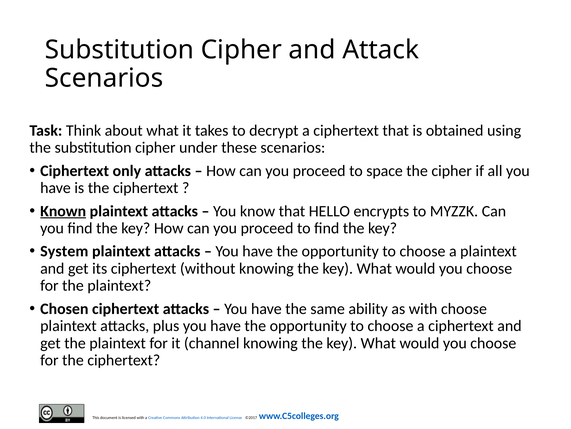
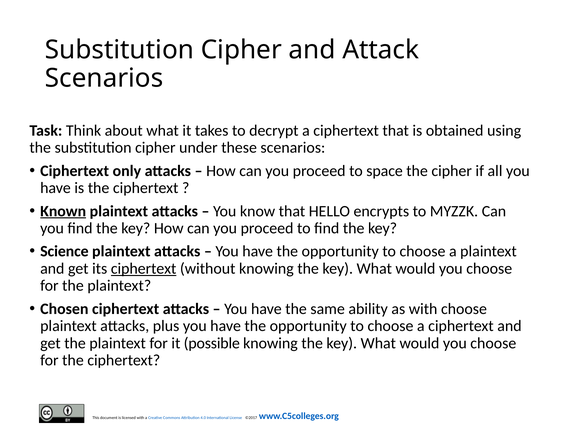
System: System -> Science (64, 251)
ciphertext underline: none -> present (144, 268)
channel: channel -> possible (212, 343)
